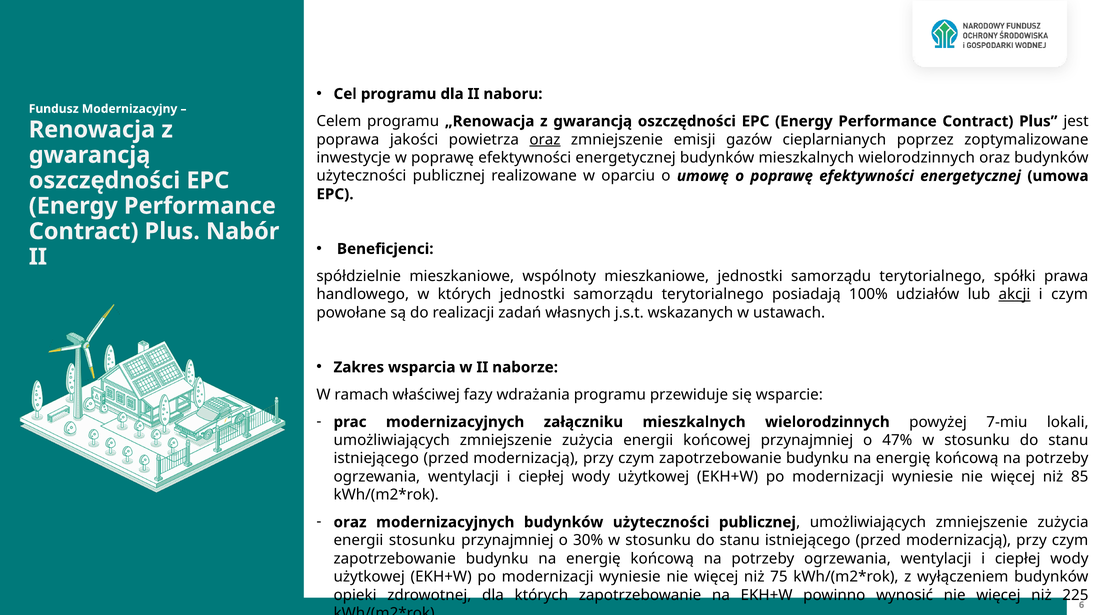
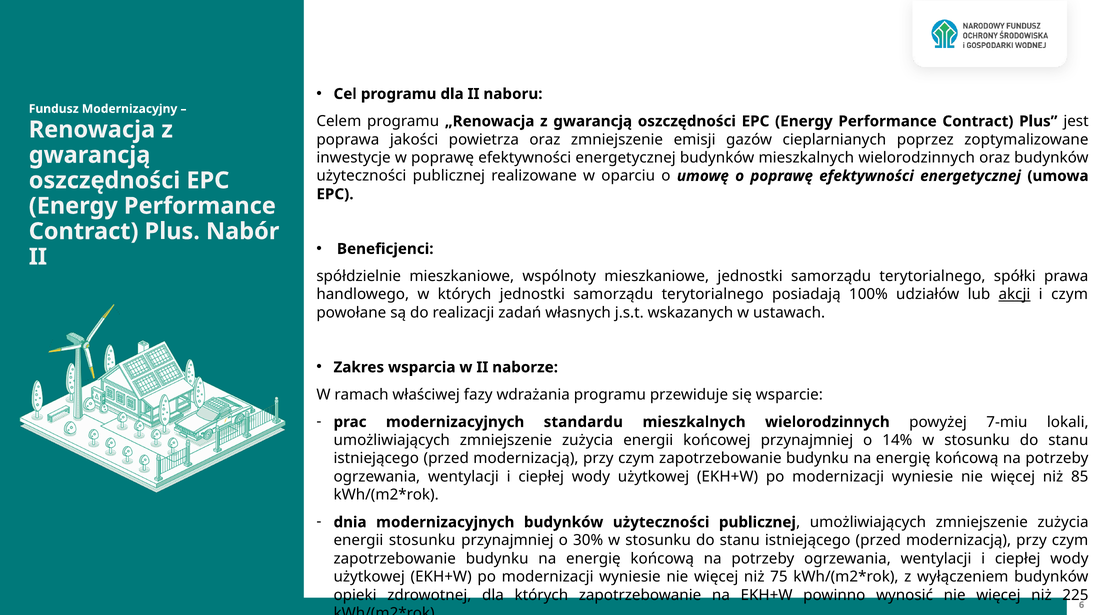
oraz underline: present -> none (545, 140)
załączniku: załączniku -> standardu (583, 422)
47%: 47% -> 14% (897, 440)
oraz: oraz -> dnia (350, 523)
